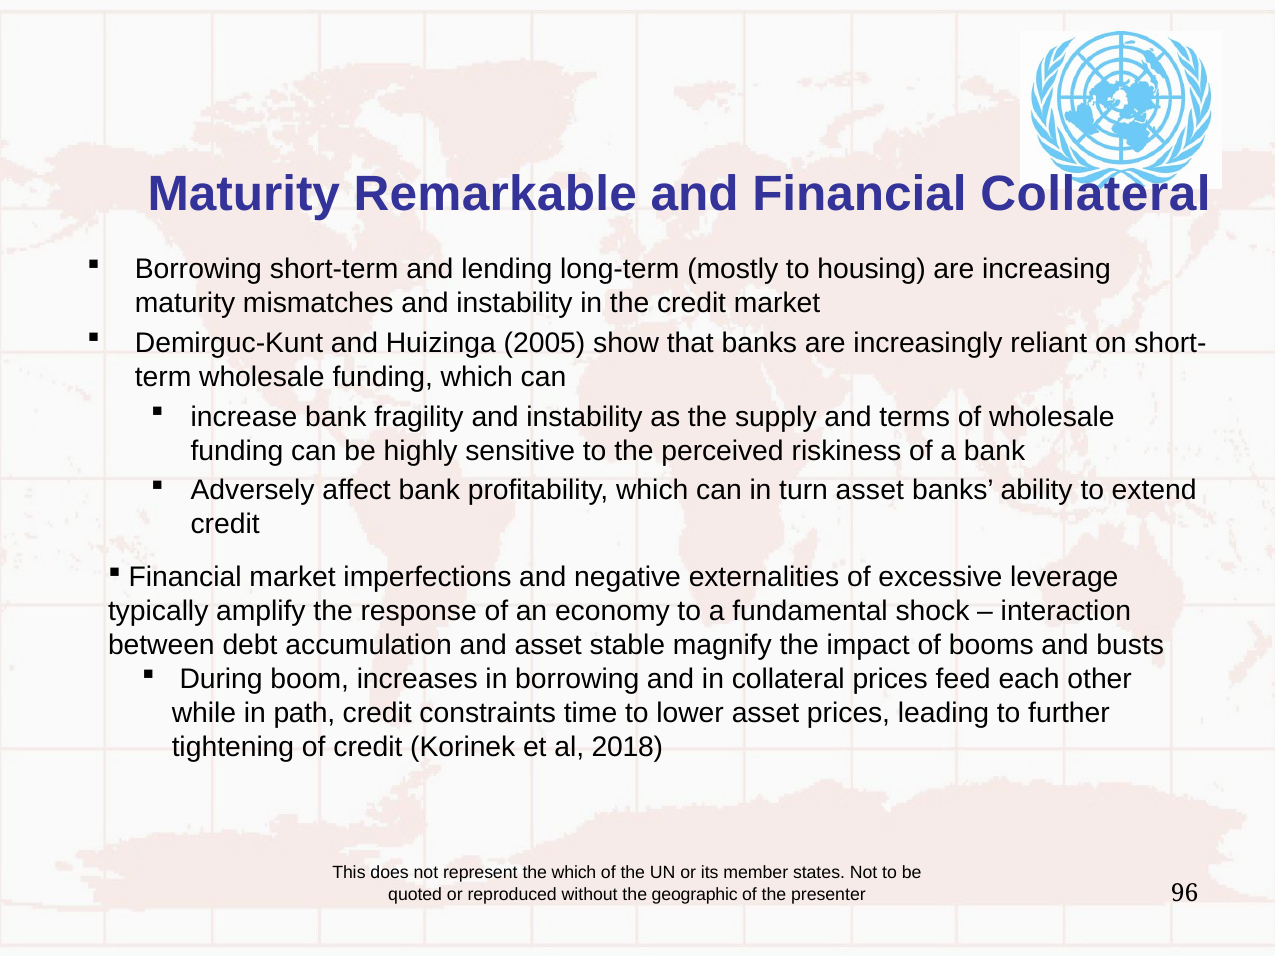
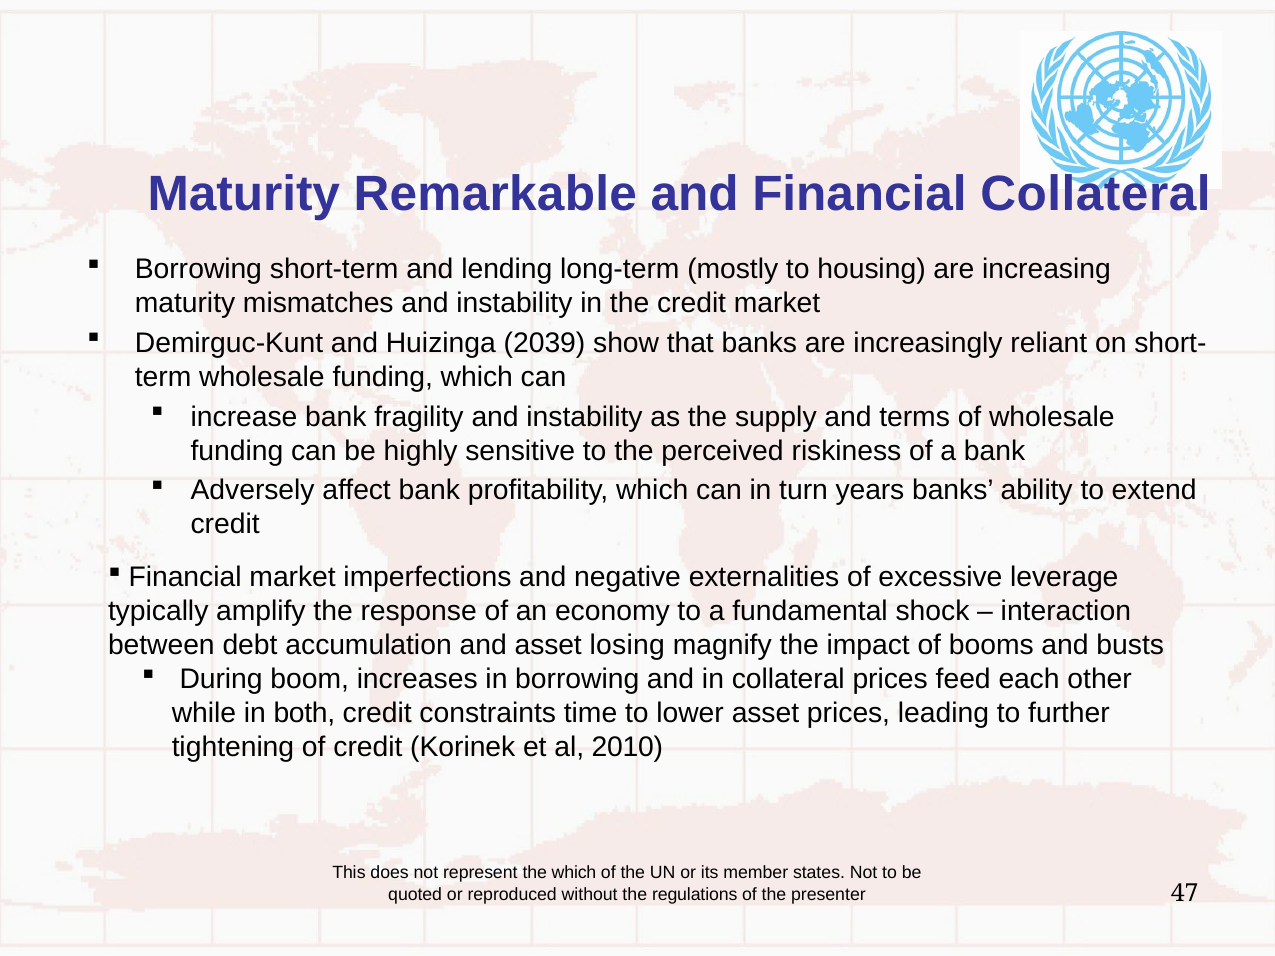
2005: 2005 -> 2039 (545, 343)
turn asset: asset -> years (870, 491)
stable: stable -> losing (627, 646)
path: path -> both (304, 714)
2018: 2018 -> 2010 (627, 748)
geographic: geographic -> regulations (695, 894)
96: 96 -> 47 (1185, 894)
